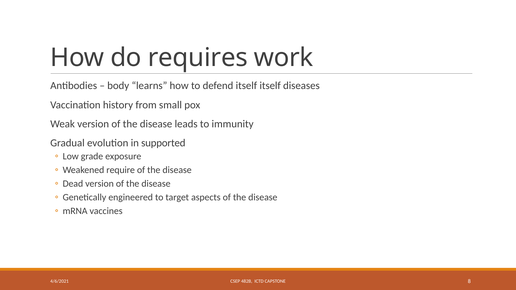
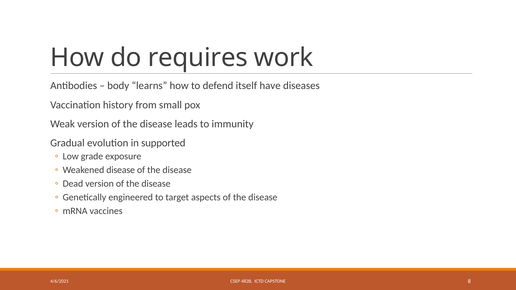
itself itself: itself -> have (270, 86)
Weakened require: require -> disease (121, 170)
